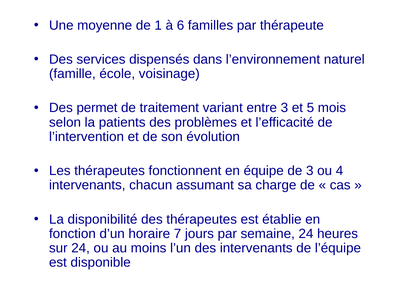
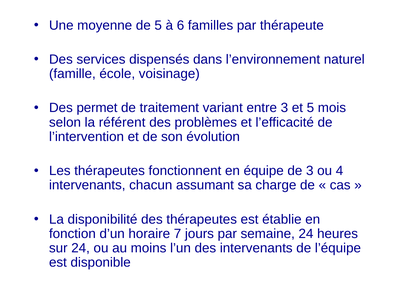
de 1: 1 -> 5 (158, 25)
patients: patients -> référent (122, 123)
